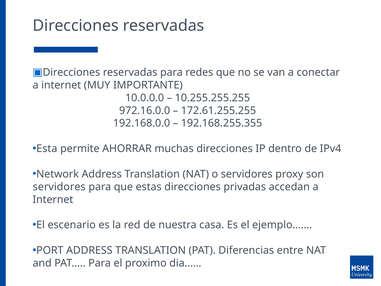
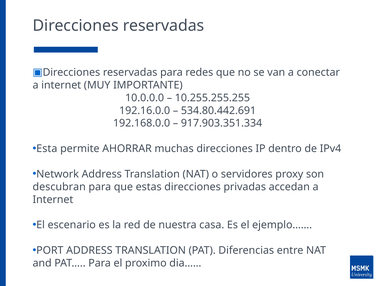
972.16.0.0: 972.16.0.0 -> 192.16.0.0 (145, 110)
172.61.255.255: 172.61.255.255 -> 534.80.442.691 (219, 110)
192.168.255.355: 192.168.255.355 -> 917.903.351.334 (222, 123)
servidores: servidores -> descubran (59, 187)
